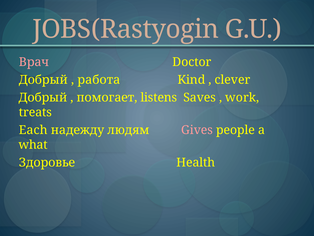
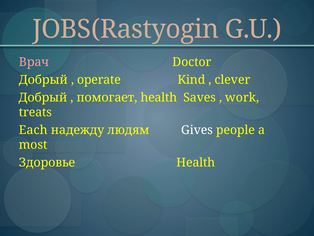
работа: работа -> operate (99, 80)
помогает listens: listens -> health (159, 97)
Gives colour: pink -> white (197, 130)
what: what -> most (33, 145)
